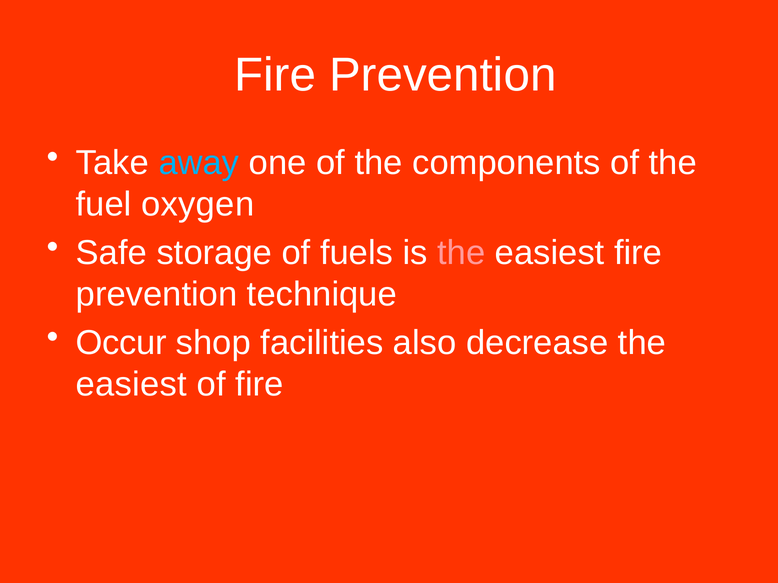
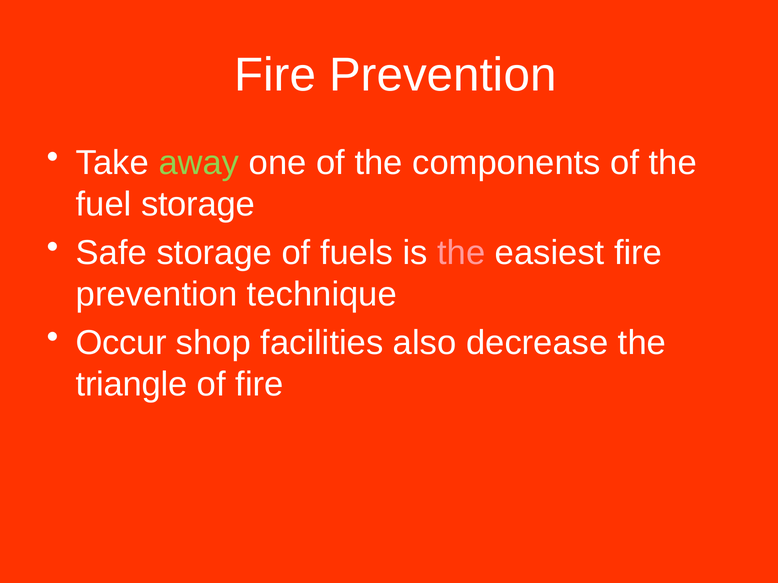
away colour: light blue -> light green (199, 163)
fuel oxygen: oxygen -> storage (198, 205)
easiest: easiest -> triangle (132, 385)
